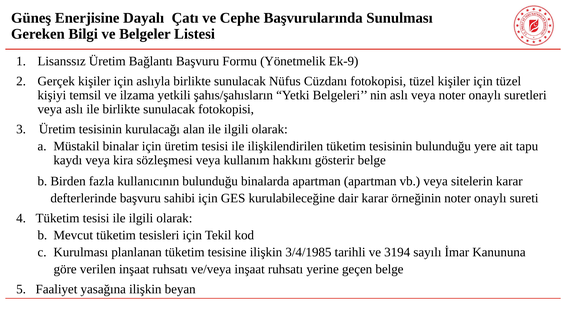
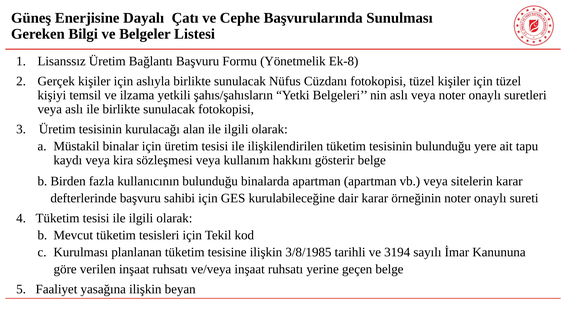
Ek-9: Ek-9 -> Ek-8 (344, 61)
3/4/1985: 3/4/1985 -> 3/8/1985 (308, 252)
